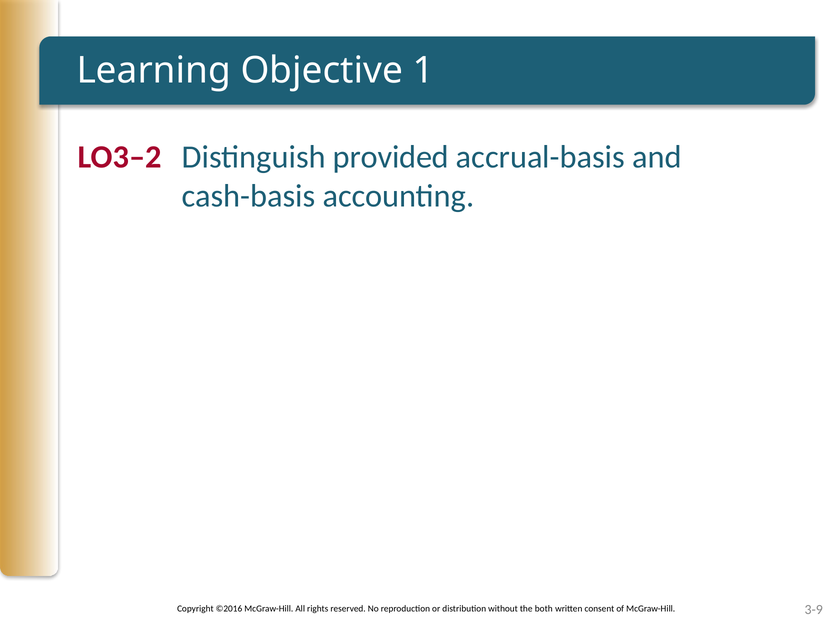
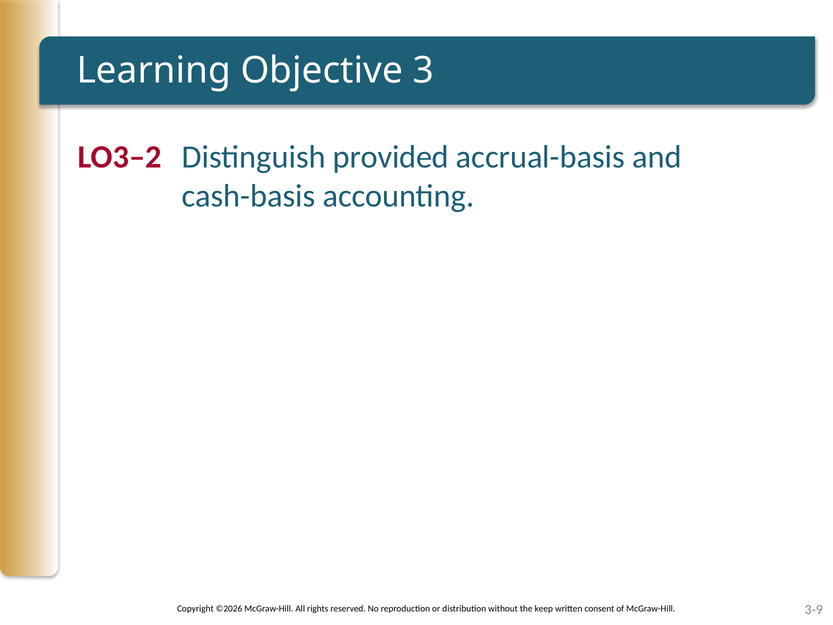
1: 1 -> 3 (423, 70)
©2016: ©2016 -> ©2026 (229, 608)
both: both -> keep (544, 608)
